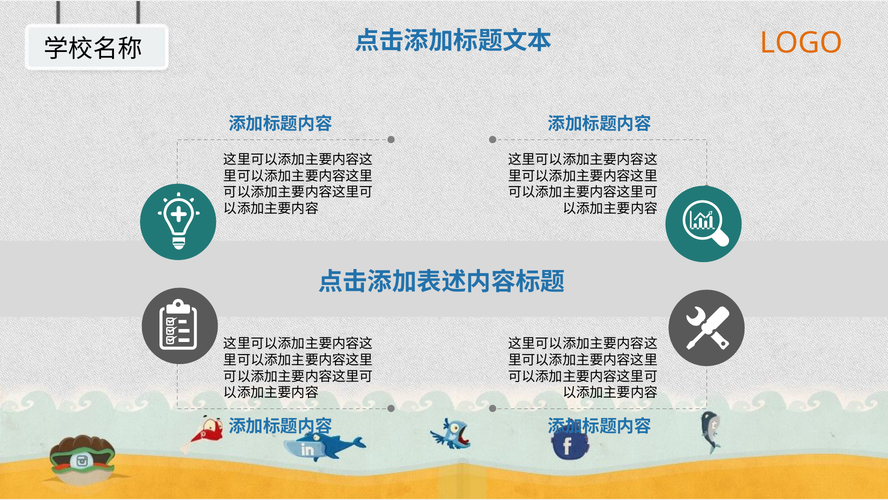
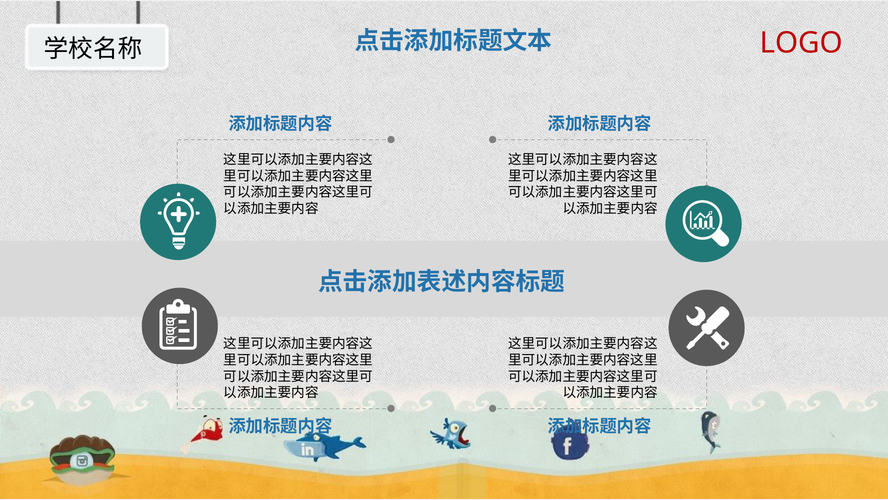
LOGO colour: orange -> red (801, 43)
